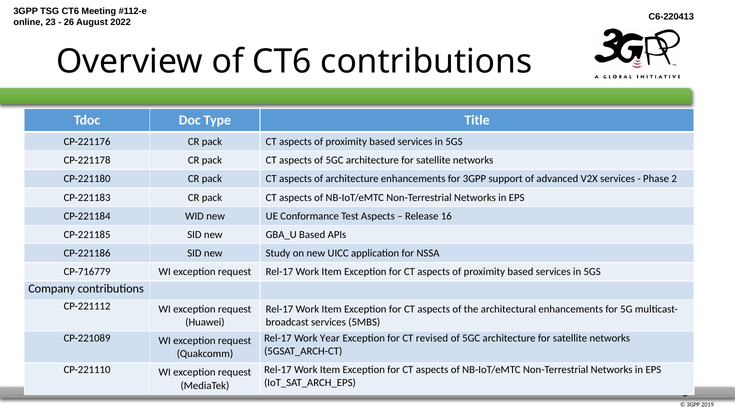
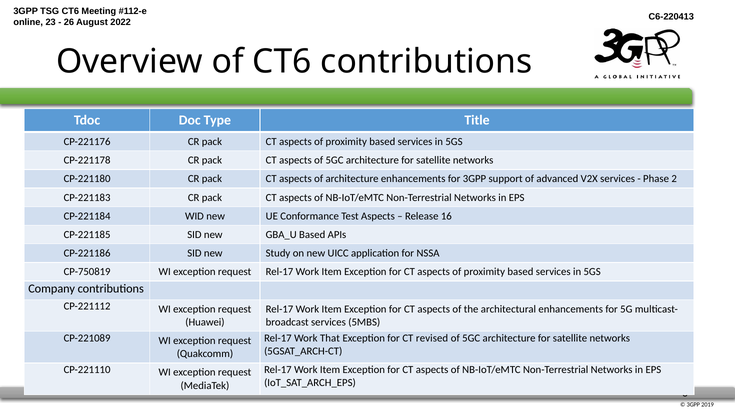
CP-716779: CP-716779 -> CP-750819 (87, 271)
Year: Year -> That (330, 338)
